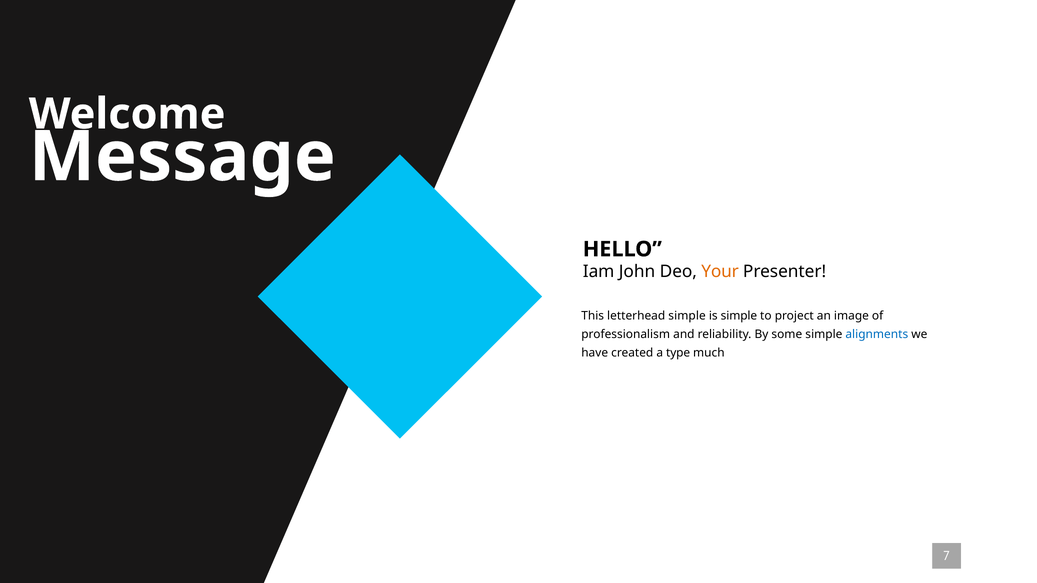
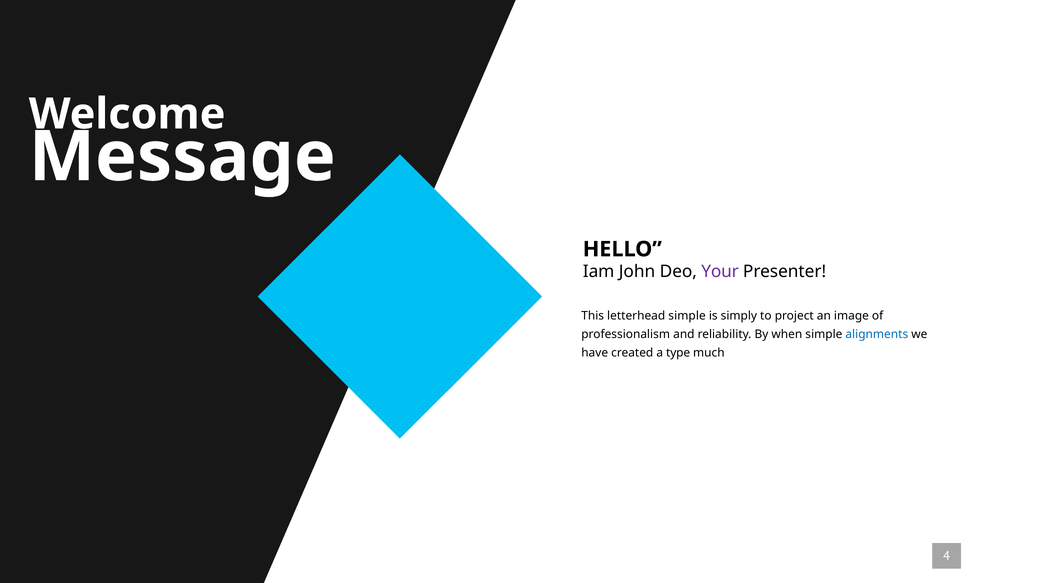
Your colour: orange -> purple (720, 272)
is simple: simple -> simply (739, 316)
some: some -> when (787, 335)
7: 7 -> 4 (947, 556)
